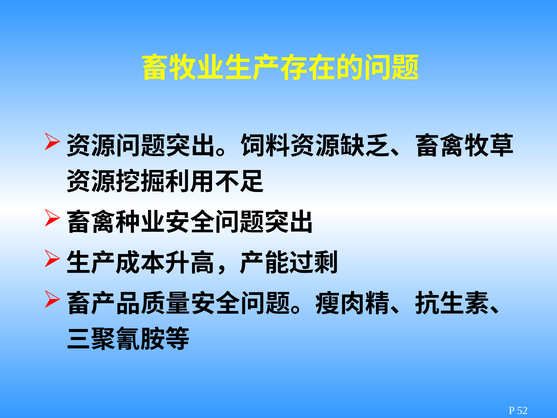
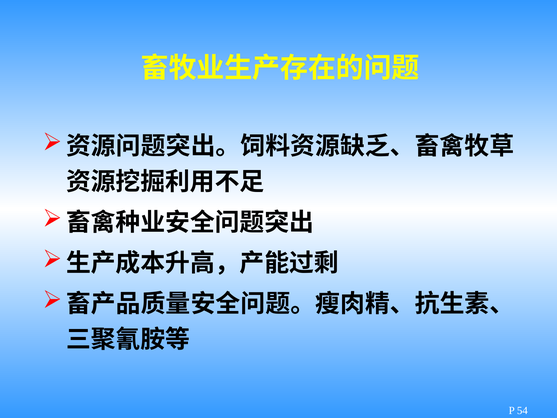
52: 52 -> 54 (522, 410)
